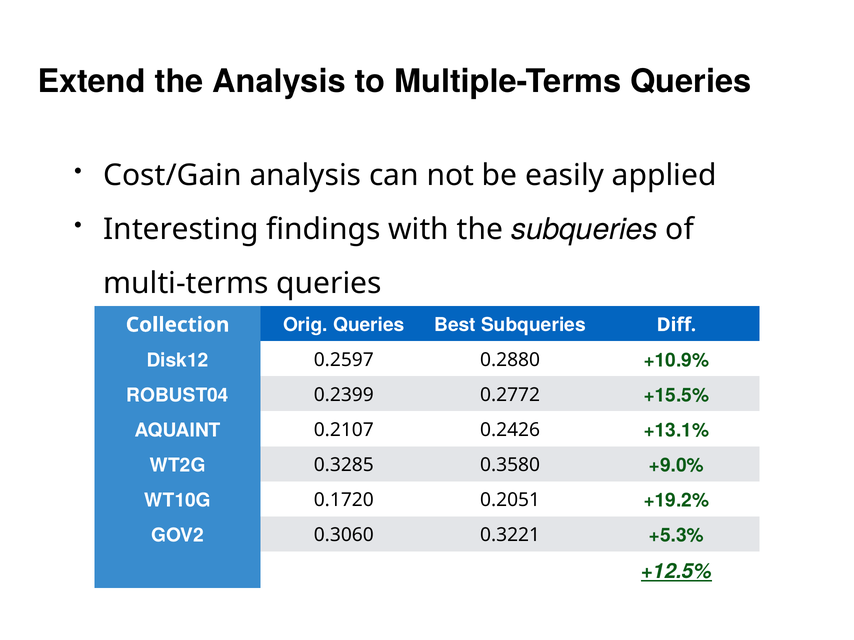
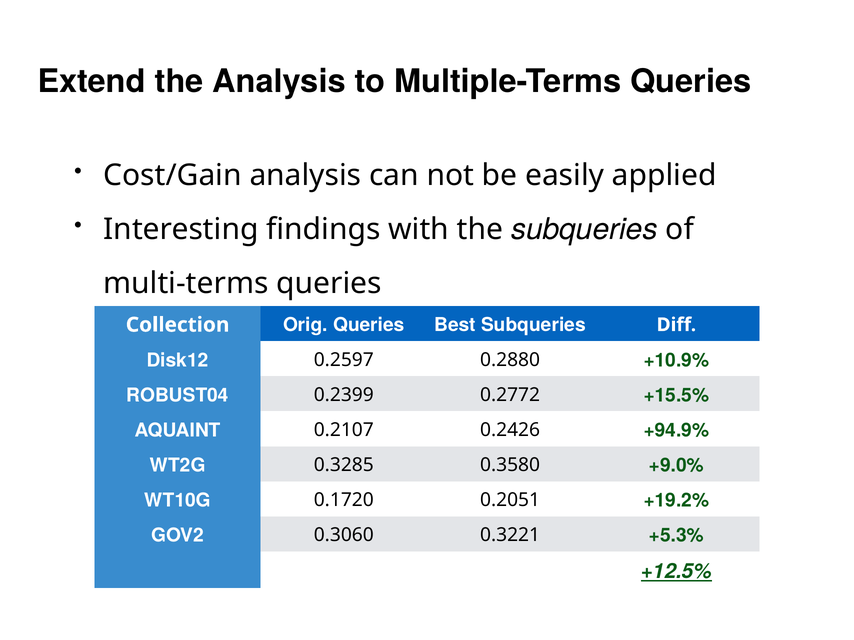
+13.1%: +13.1% -> +94.9% (676, 431)
